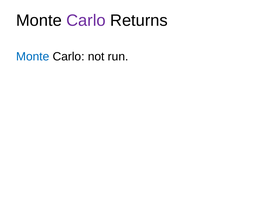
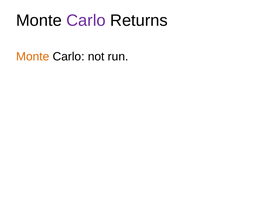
Monte colour: blue -> orange (33, 56)
